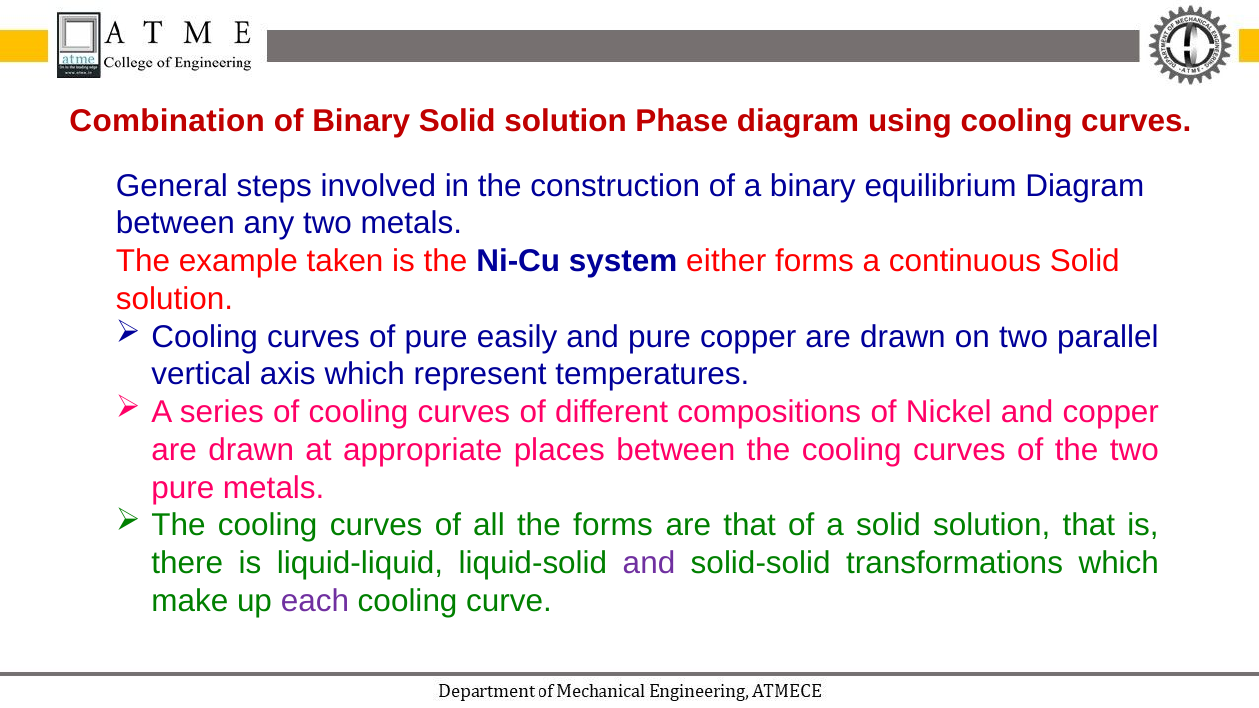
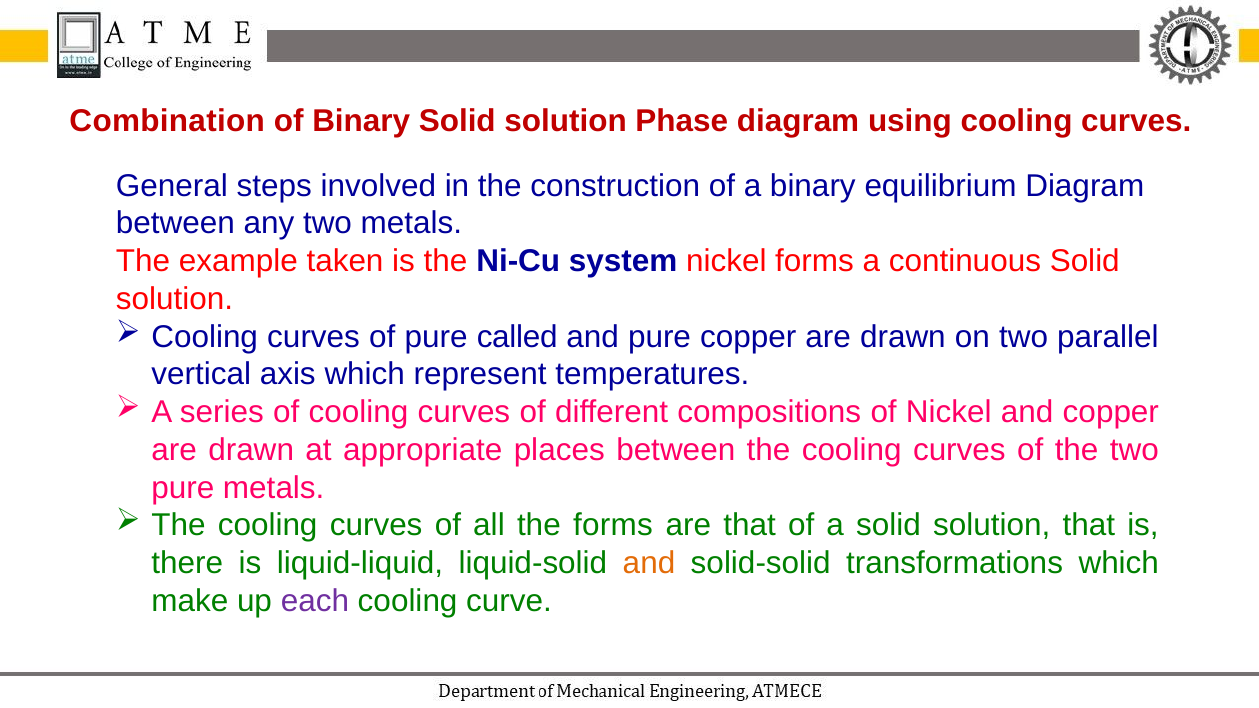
system either: either -> nickel (726, 261)
easily: easily -> called (517, 337)
and colour: purple -> orange (649, 564)
